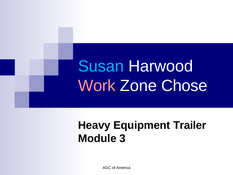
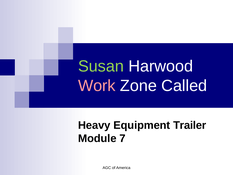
Susan colour: light blue -> light green (101, 66)
Chose: Chose -> Called (184, 86)
3: 3 -> 7 (123, 138)
